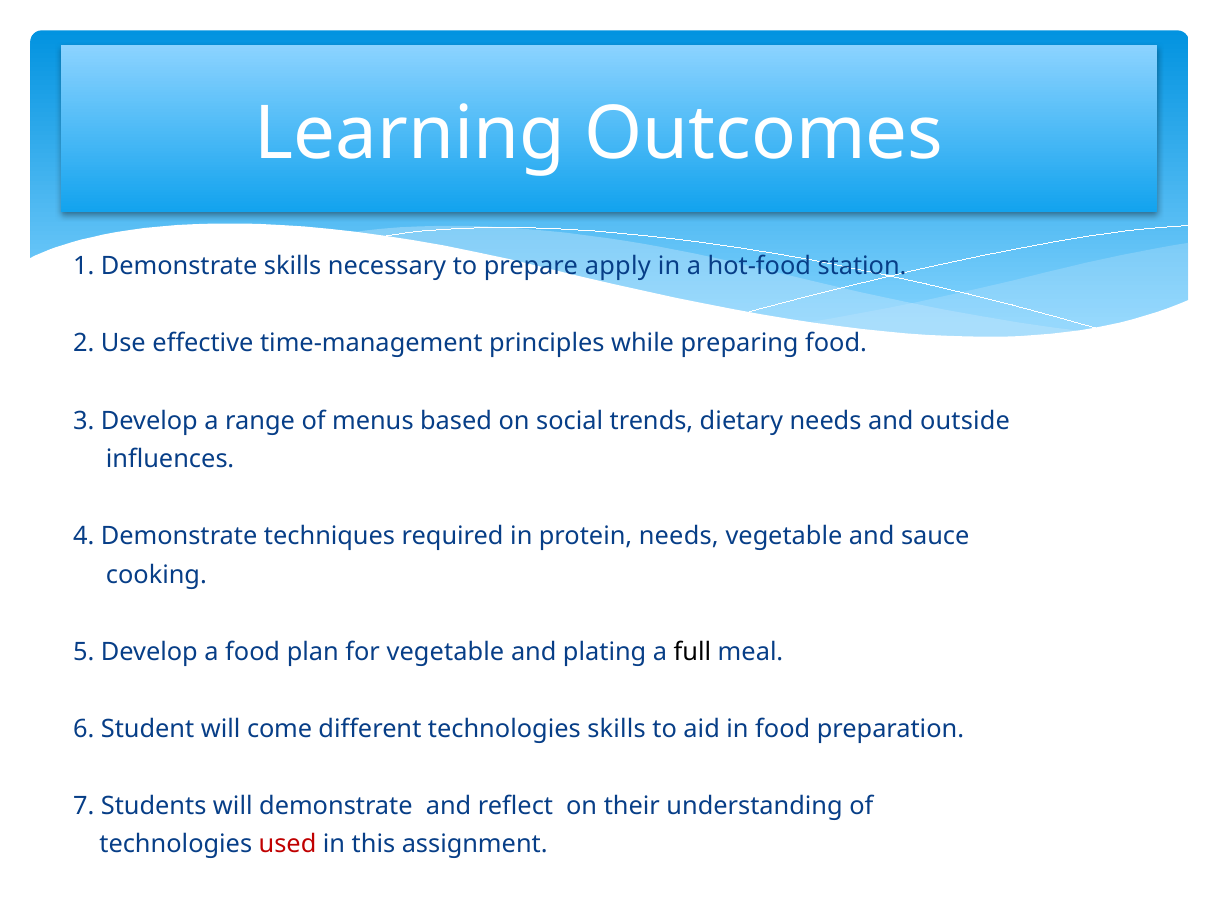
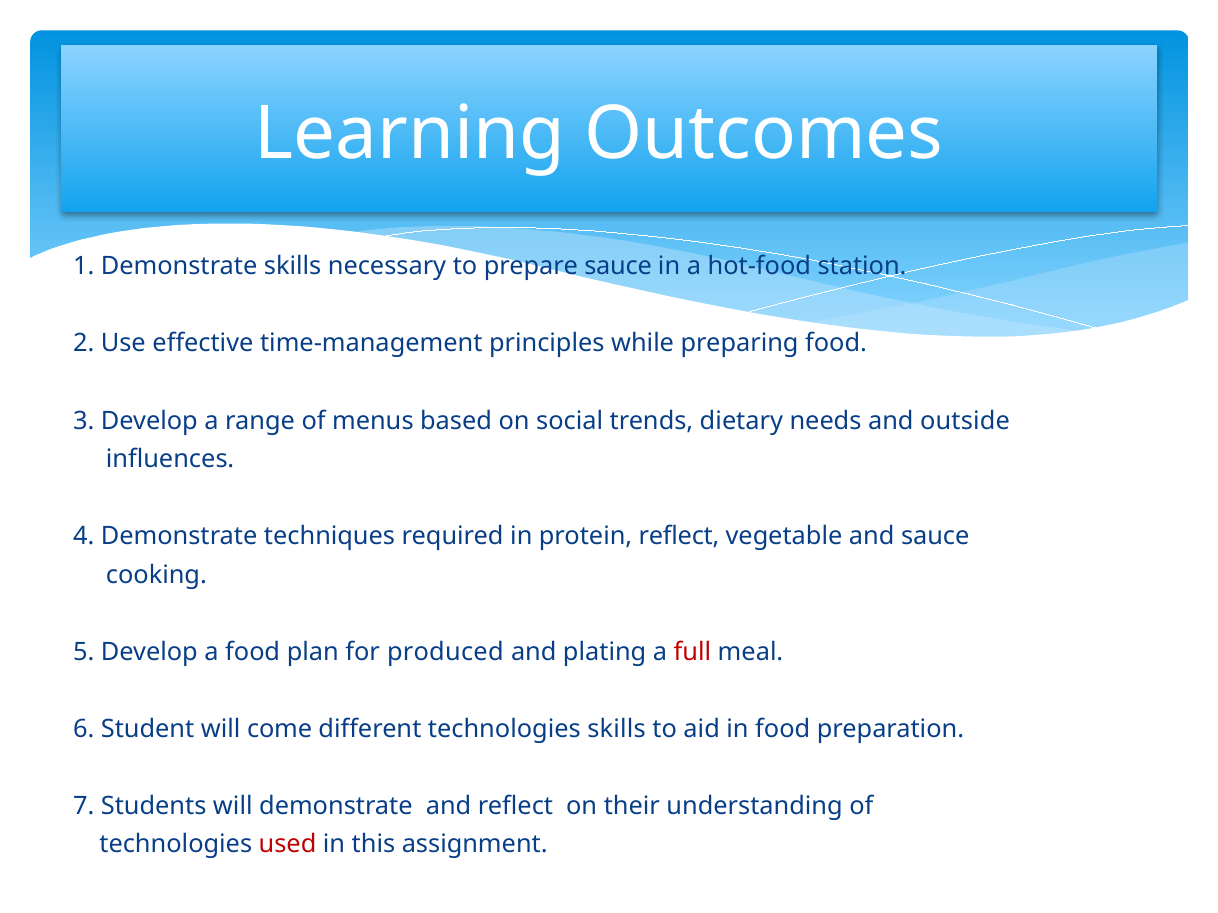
prepare apply: apply -> sauce (618, 267)
protein needs: needs -> reflect (679, 537)
for vegetable: vegetable -> produced (445, 652)
full colour: black -> red (692, 652)
